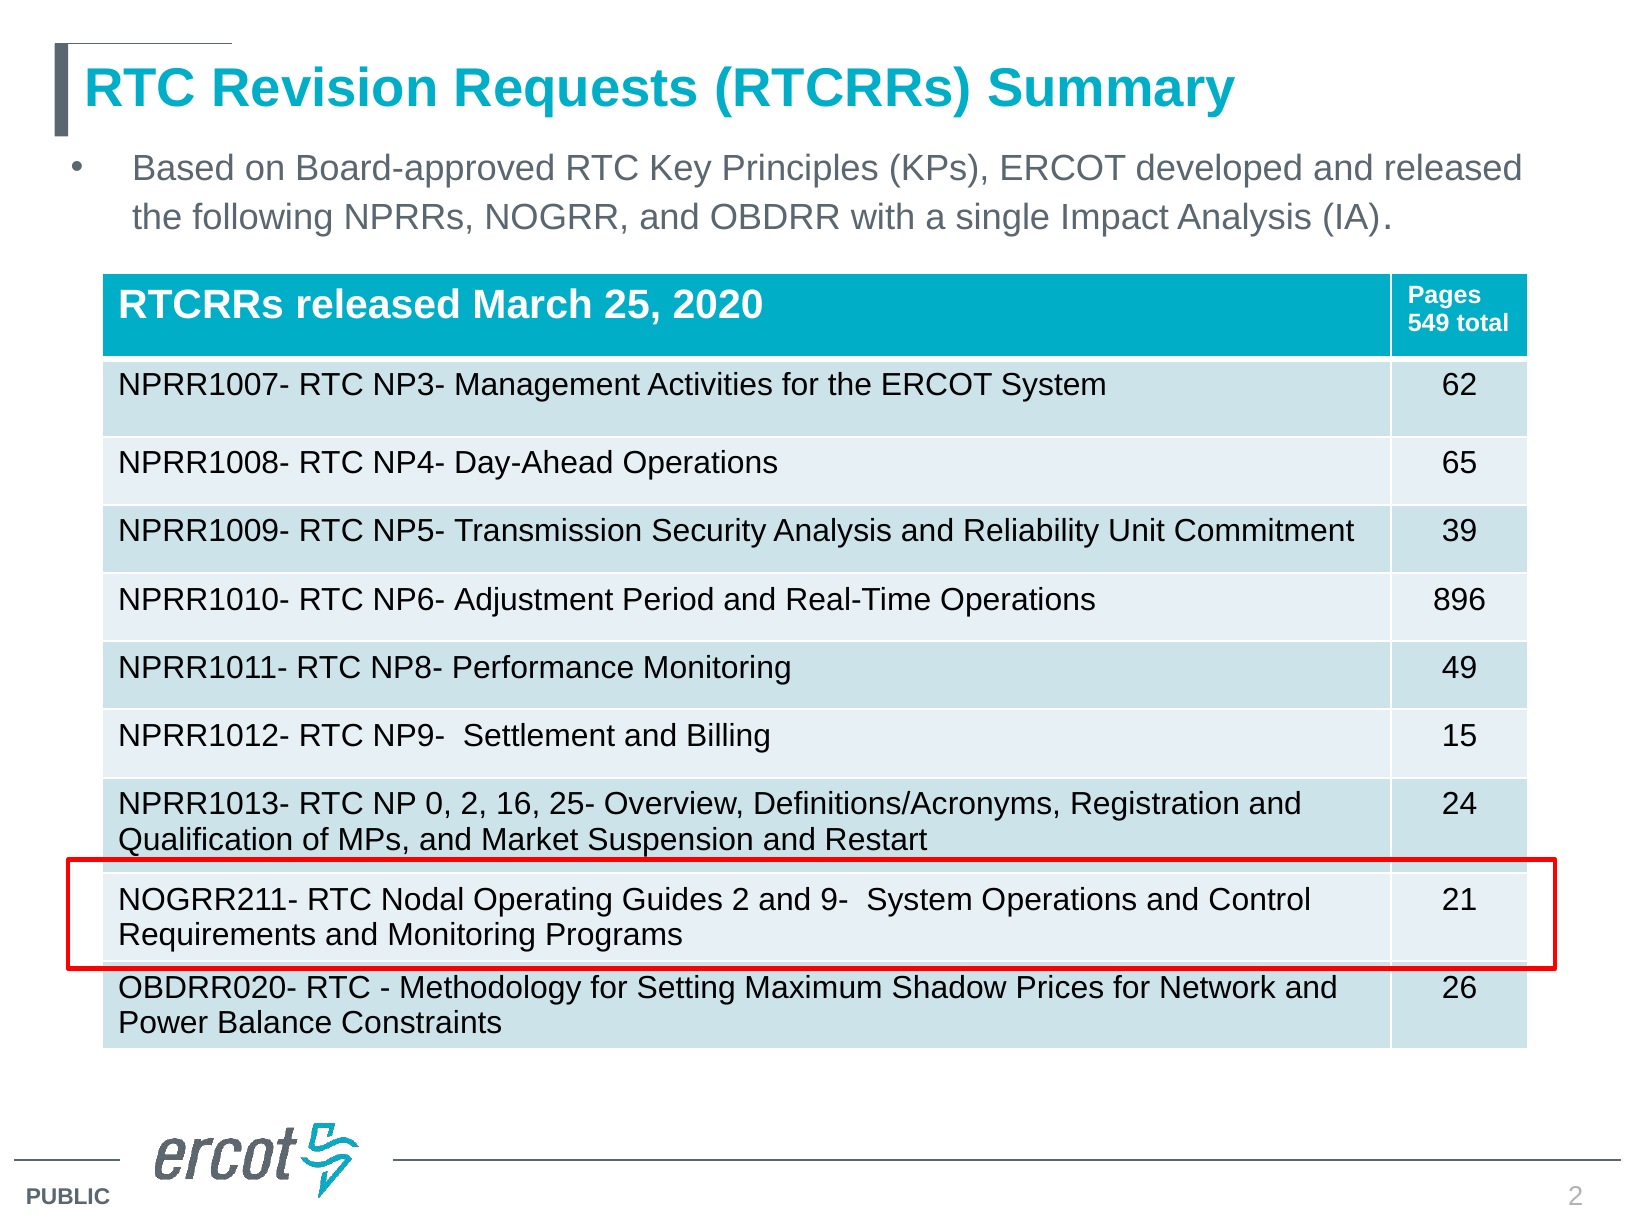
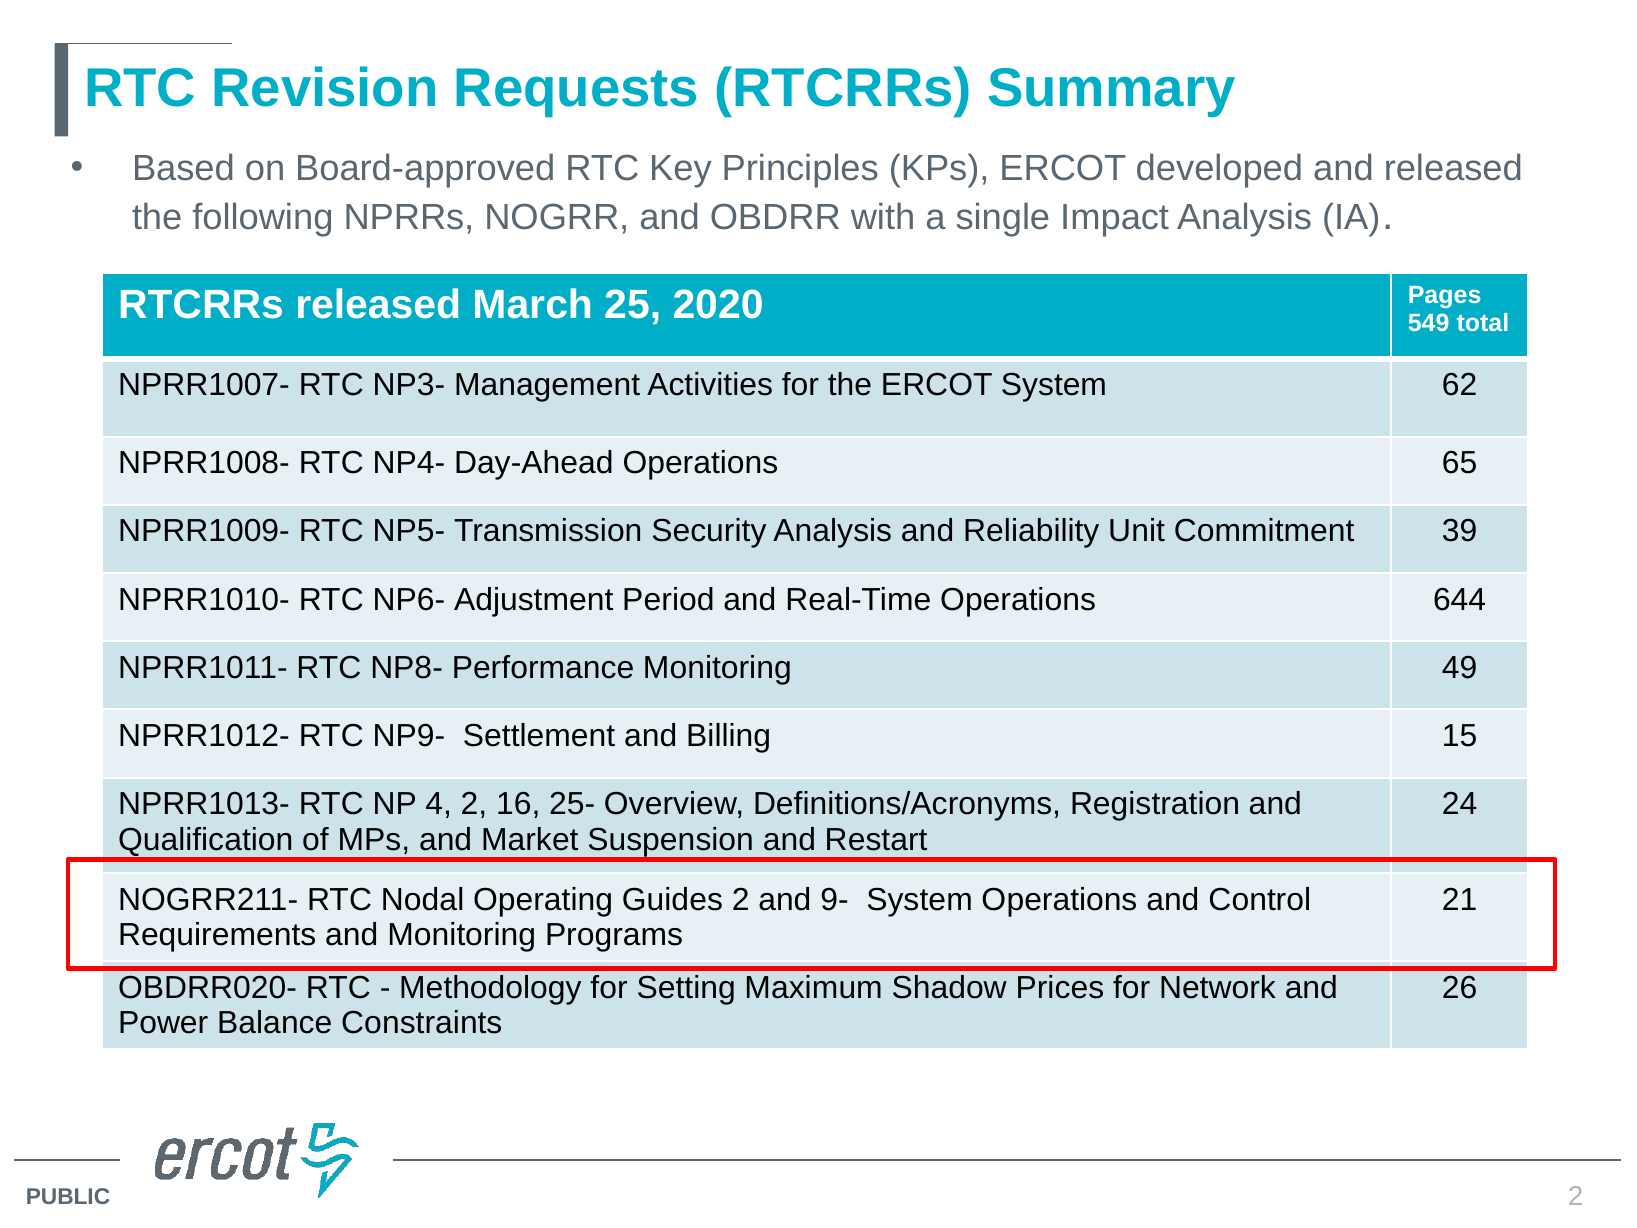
896: 896 -> 644 (1460, 599)
0: 0 -> 4 (439, 804)
